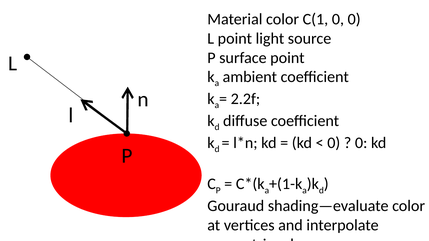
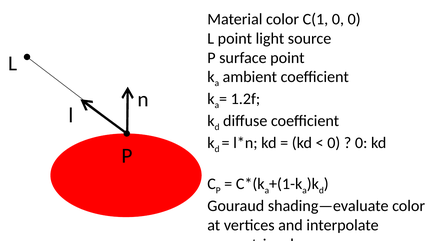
2.2f: 2.2f -> 1.2f (245, 99)
